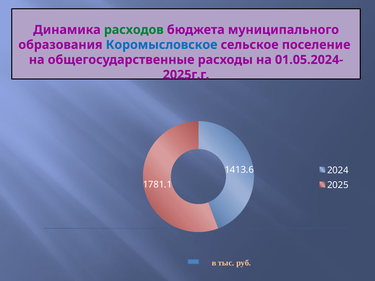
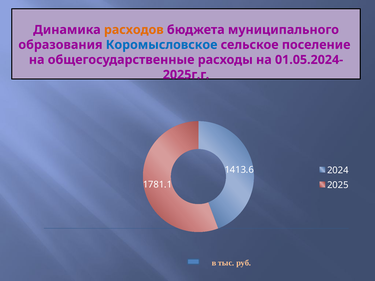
расходов colour: green -> orange (134, 30)
